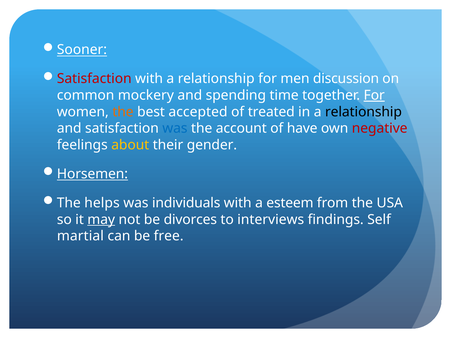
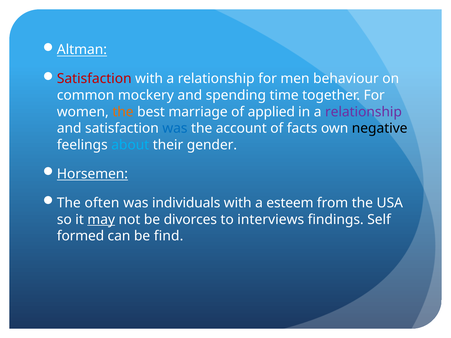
Sooner: Sooner -> Altman (82, 50)
discussion: discussion -> behaviour (346, 79)
For underline: present -> none (374, 95)
accepted: accepted -> marriage (198, 112)
treated: treated -> applied (271, 112)
relationship colour: black -> purple (363, 112)
have: have -> facts (302, 128)
negative colour: red -> black (380, 128)
about colour: yellow -> light blue (130, 145)
helps: helps -> often (102, 203)
martial: martial -> formed (81, 236)
free: free -> find (169, 236)
